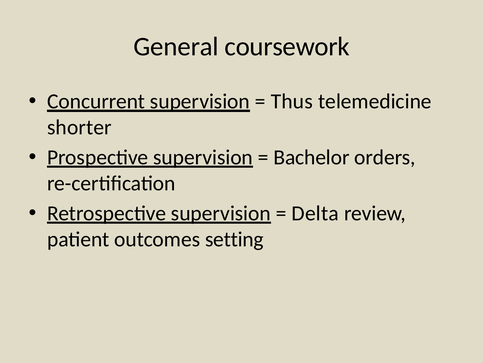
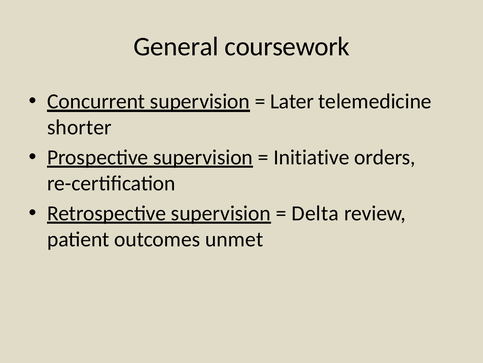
Thus: Thus -> Later (292, 101)
Bachelor: Bachelor -> Initiative (311, 157)
setting: setting -> unmet (234, 239)
